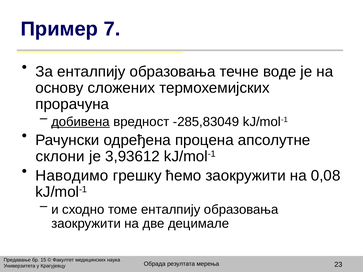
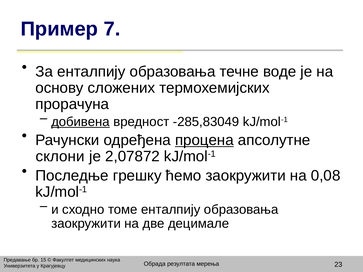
процена underline: none -> present (204, 140)
3,93612: 3,93612 -> 2,07872 (132, 157)
Наводимо: Наводимо -> Последње (72, 176)
